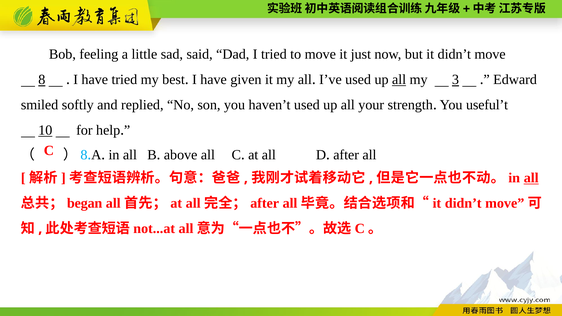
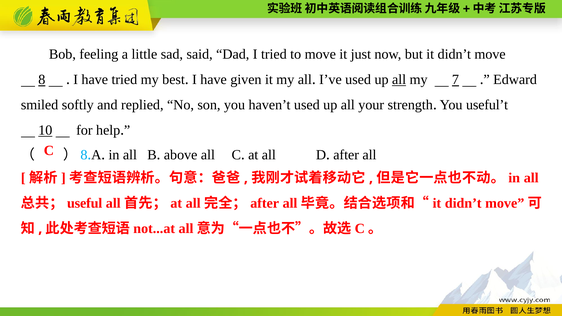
3: 3 -> 7 (455, 80)
all underline: present -> none (531, 178)
began: began -> useful (85, 203)
